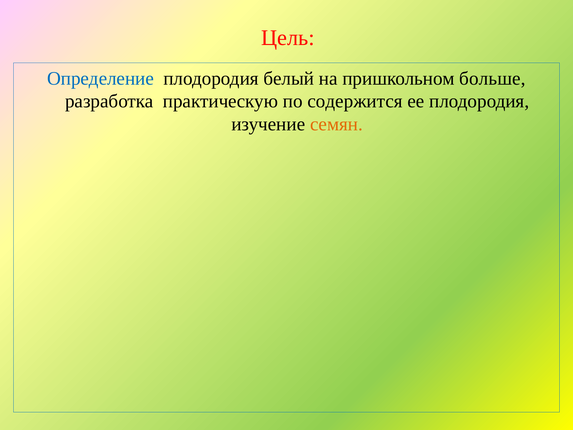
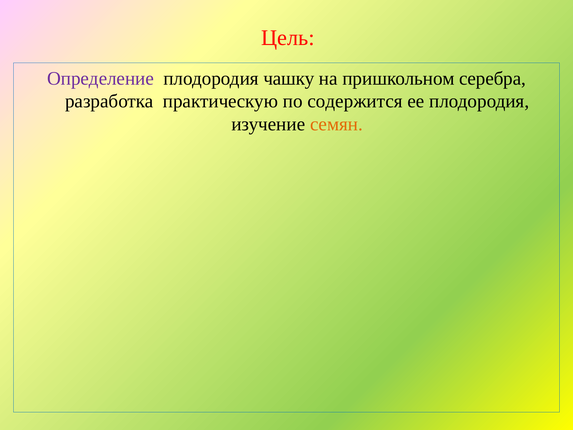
Определение colour: blue -> purple (100, 78)
белый: белый -> чашку (289, 78)
больше: больше -> серебра (493, 78)
